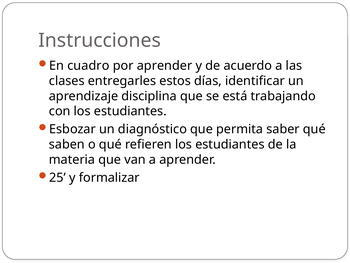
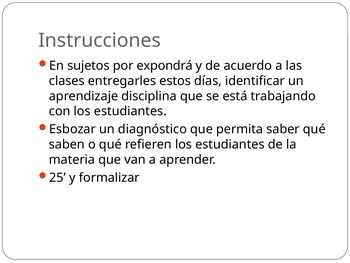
cuadro: cuadro -> sujetos (88, 66)
por aprender: aprender -> expondrá (165, 66)
